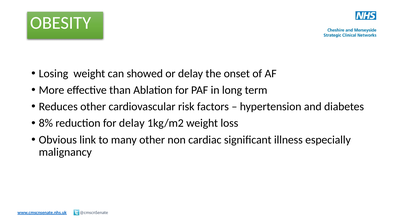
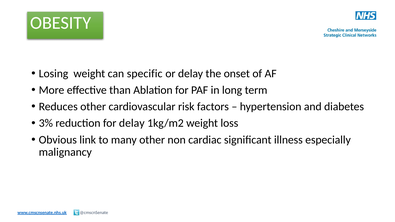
showed: showed -> specific (145, 74)
8%: 8% -> 3% (46, 123)
